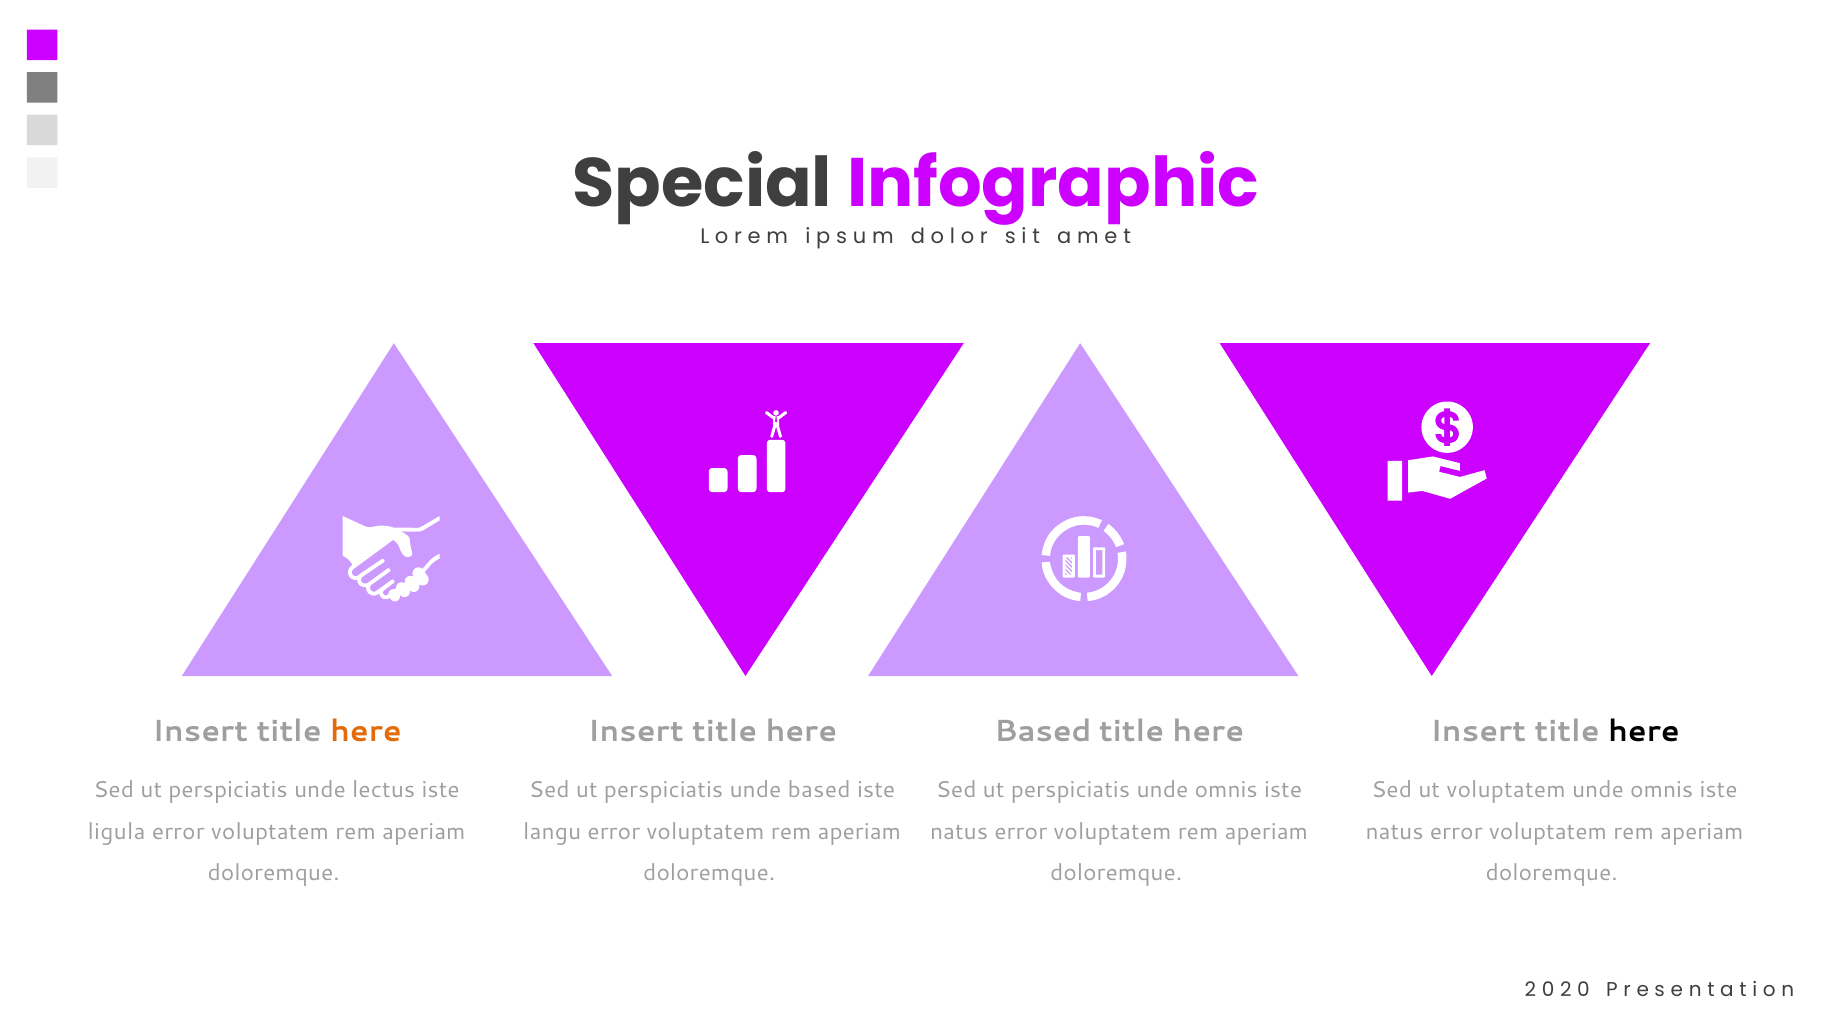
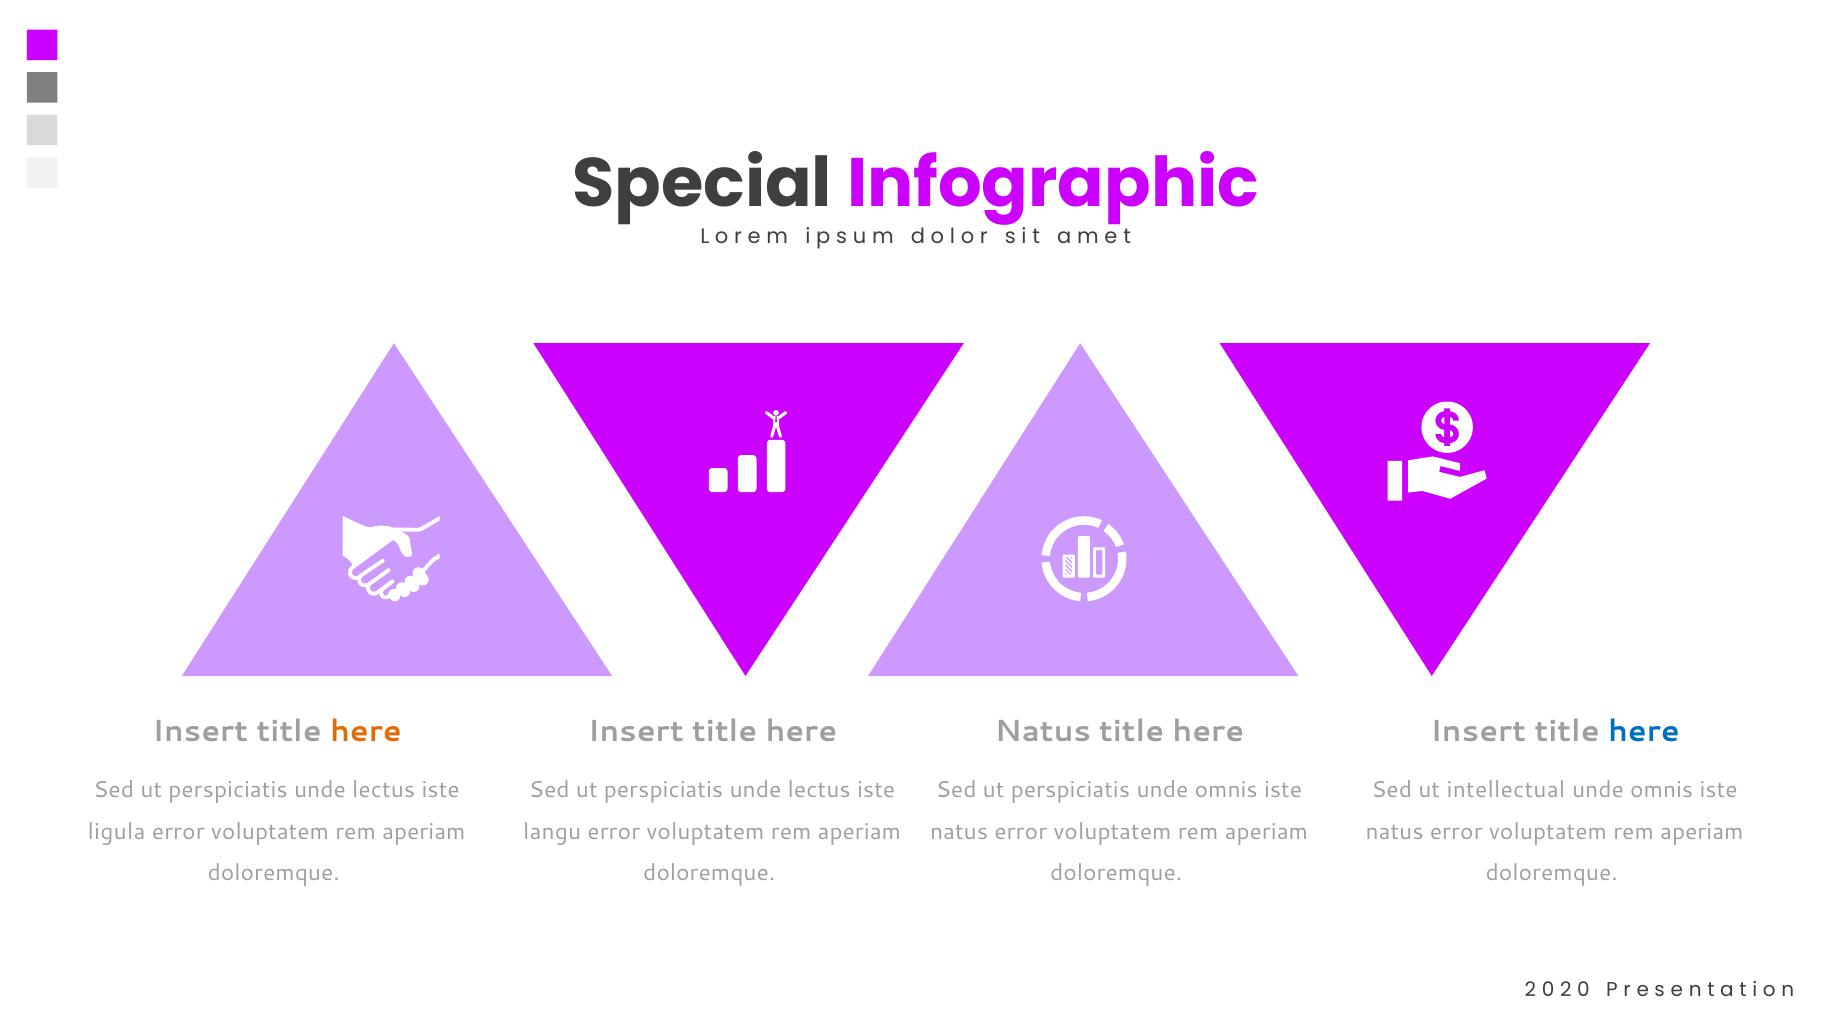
Based: Based -> Natus (1043, 731)
here colour: black -> blue (1644, 731)
based: based -> lectus (819, 791)
ut voluptatem: voluptatem -> intellectual (1506, 791)
